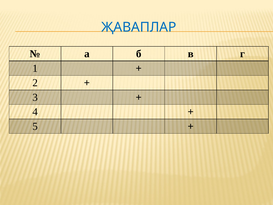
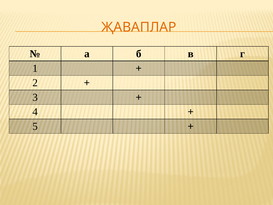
ҖАВАПЛАР colour: blue -> orange (139, 27)
